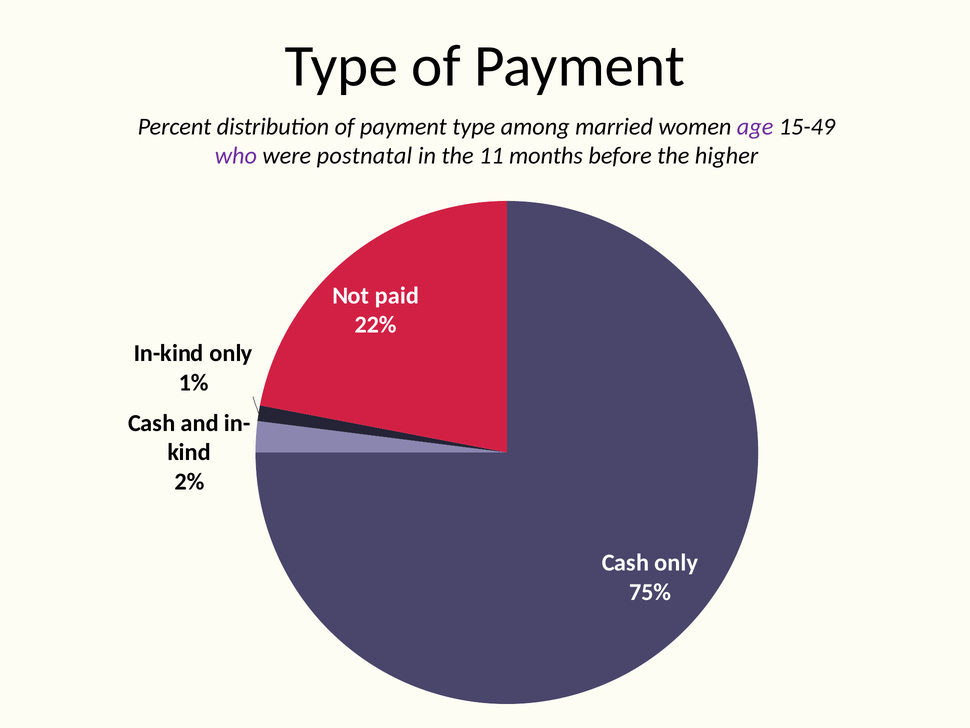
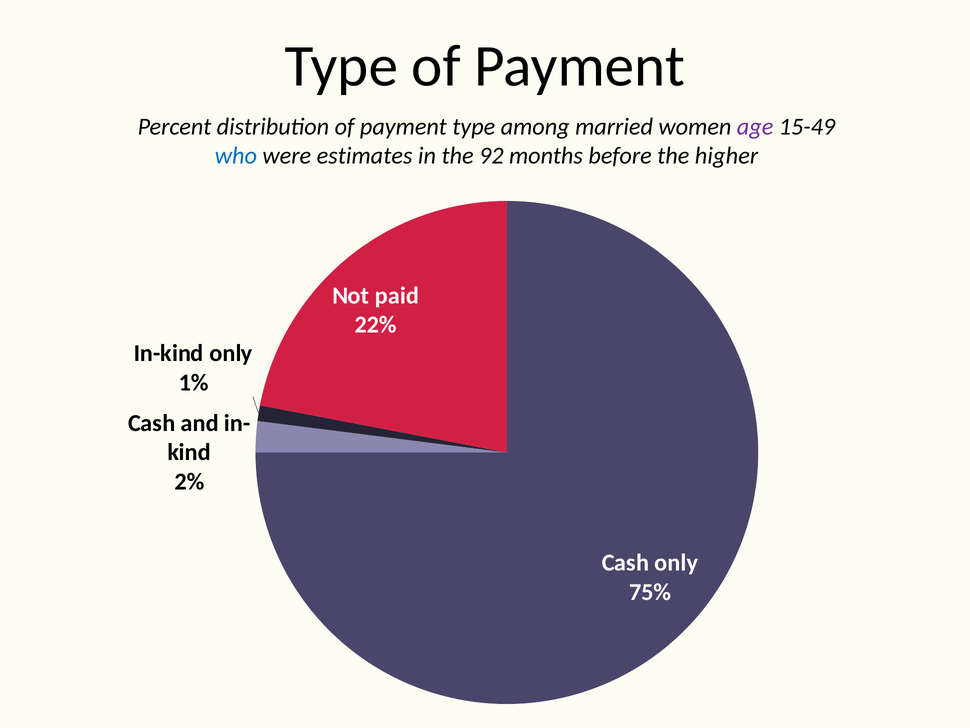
who colour: purple -> blue (236, 156)
postnatal: postnatal -> estimates (365, 156)
11: 11 -> 92 (491, 156)
